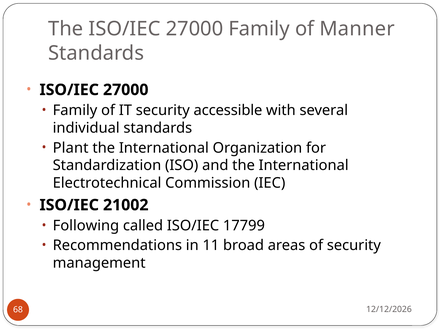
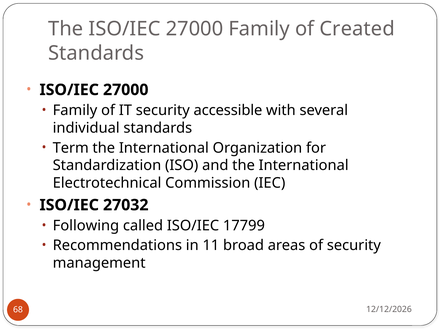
Manner: Manner -> Created (357, 29)
Plant: Plant -> Term (71, 148)
21002: 21002 -> 27032 (126, 205)
